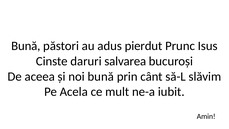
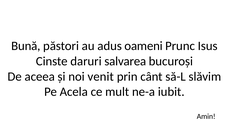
pierdut: pierdut -> oameni (144, 46)
noi bună: bună -> venit (101, 76)
